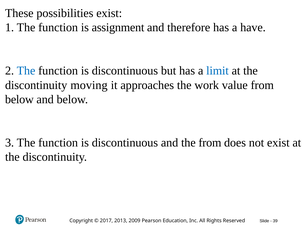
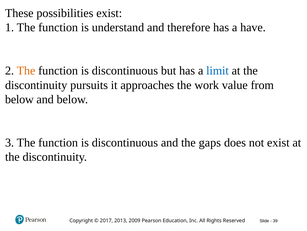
assignment: assignment -> understand (118, 27)
The colour: blue -> orange (26, 70)
moving: moving -> pursuits (89, 85)
the from: from -> gaps (210, 142)
